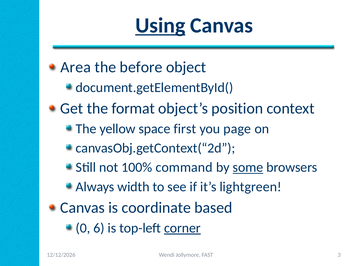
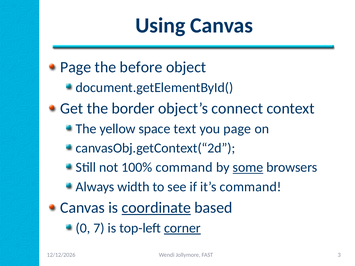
Using underline: present -> none (160, 26)
Area: Area -> Page (76, 67)
format: format -> border (133, 109)
position: position -> connect (237, 109)
first: first -> text (185, 129)
it’s lightgreen: lightgreen -> command (251, 187)
coordinate underline: none -> present (156, 208)
6: 6 -> 7 (99, 228)
